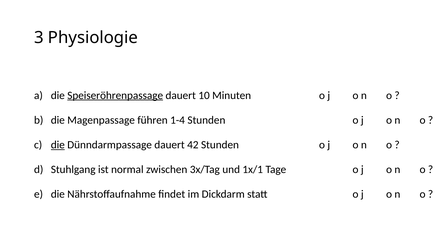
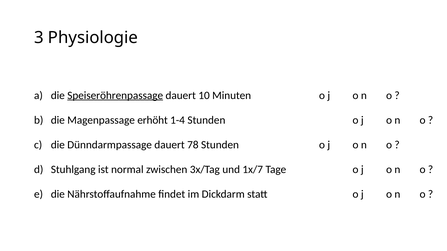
führen: führen -> erhöht (153, 120)
die underline: present -> none (58, 145)
42: 42 -> 78 (193, 145)
1x/1: 1x/1 -> 1x/7 (253, 170)
